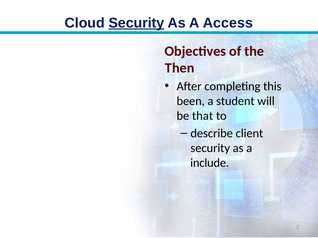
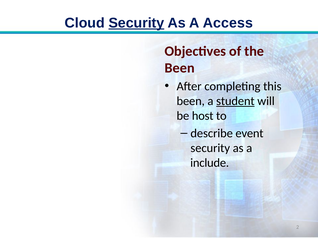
Then: Then -> Been (180, 68)
student underline: none -> present (235, 101)
that: that -> host (203, 116)
client: client -> event (249, 133)
